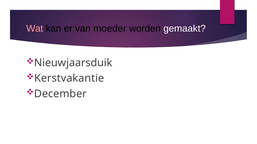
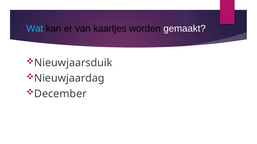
Wat colour: pink -> light blue (35, 29)
moeder: moeder -> kaartjes (110, 29)
Kerstvakantie: Kerstvakantie -> Nieuwjaardag (69, 79)
